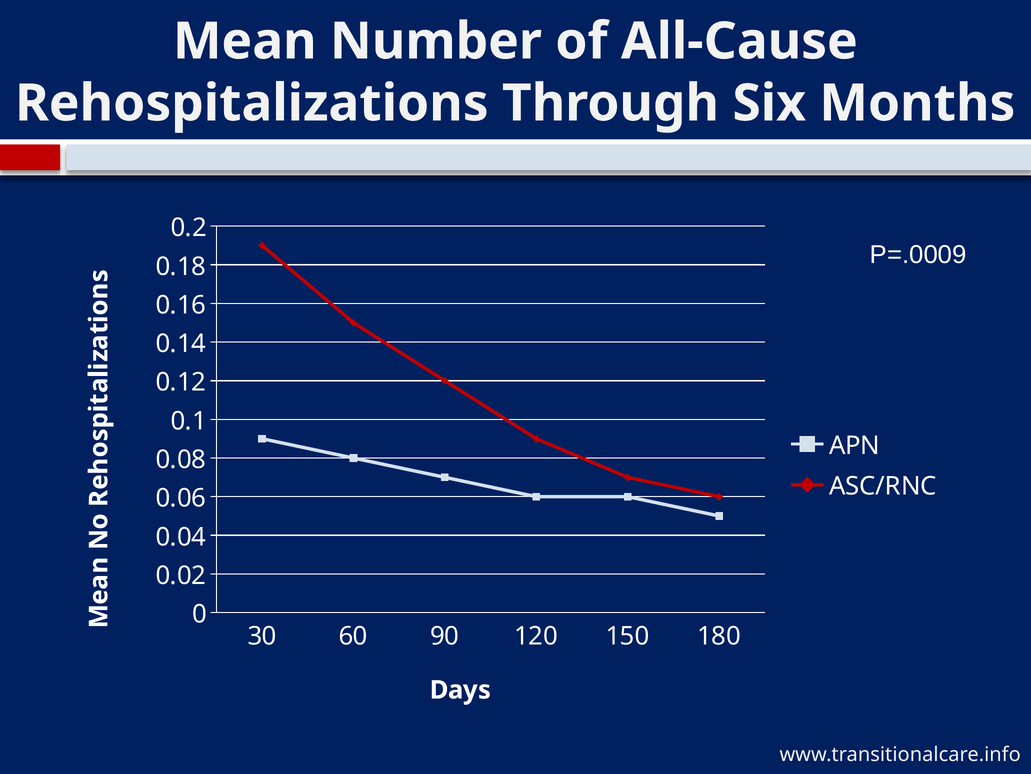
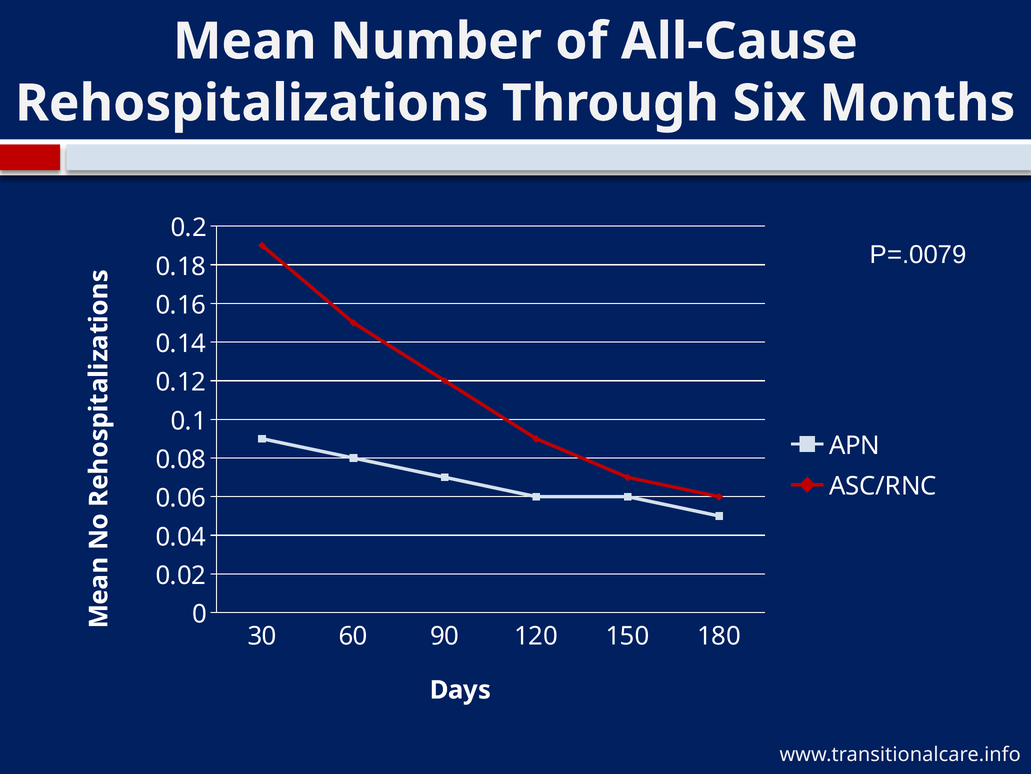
P=.0009: P=.0009 -> P=.0079 (918, 254)
